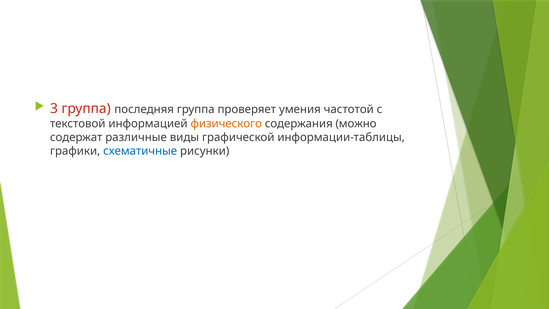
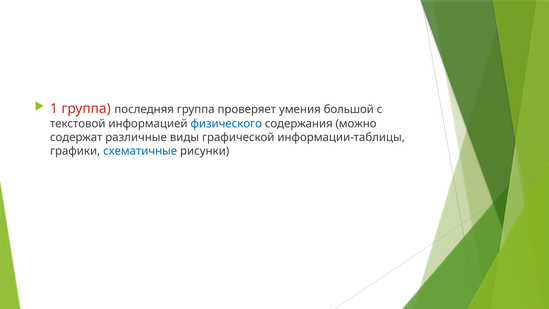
3: 3 -> 1 (54, 109)
частотой: частотой -> большой (349, 109)
физического colour: orange -> blue (226, 124)
